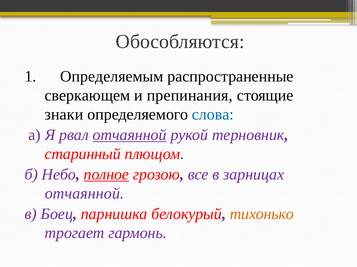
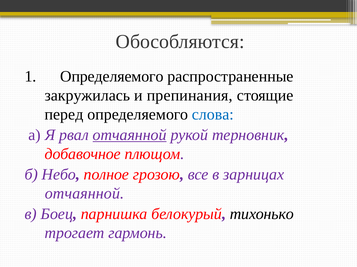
1 Определяемым: Определяемым -> Определяемого (112, 77)
сверкающем: сверкающем -> закружилась (87, 96)
знаки: знаки -> перед (64, 115)
старинный: старинный -> добавочное (83, 154)
полное underline: present -> none (106, 175)
тихонько colour: orange -> black (262, 214)
